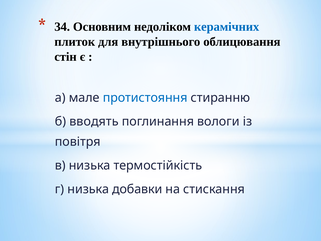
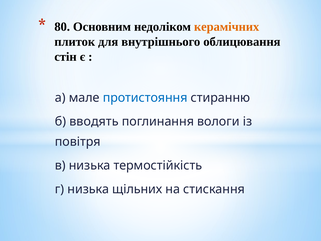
34: 34 -> 80 (62, 27)
керамічних colour: blue -> orange (227, 27)
добавки: добавки -> щільних (137, 189)
